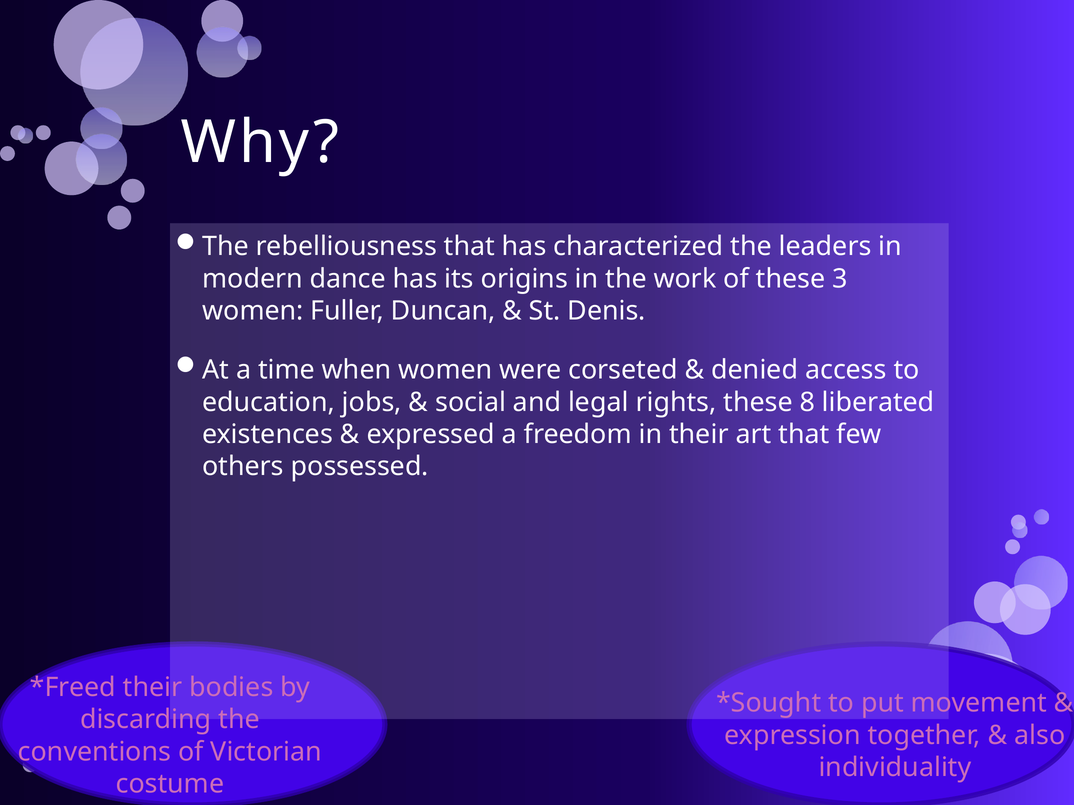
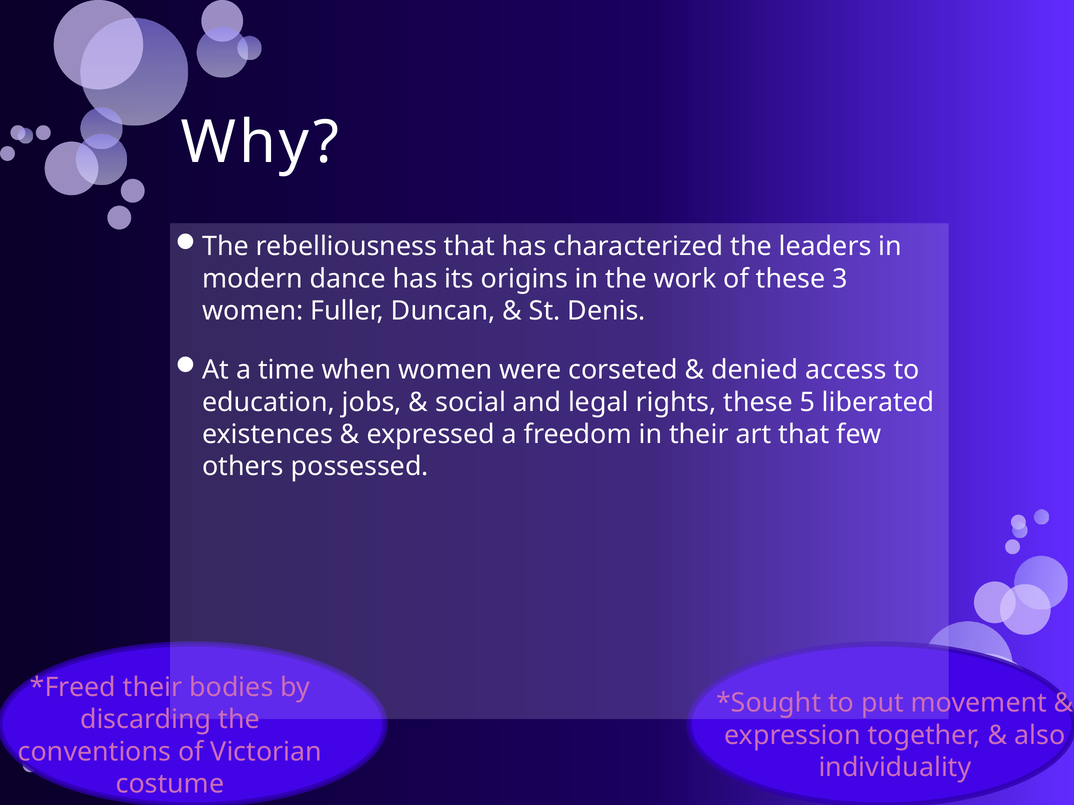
8: 8 -> 5 (807, 402)
